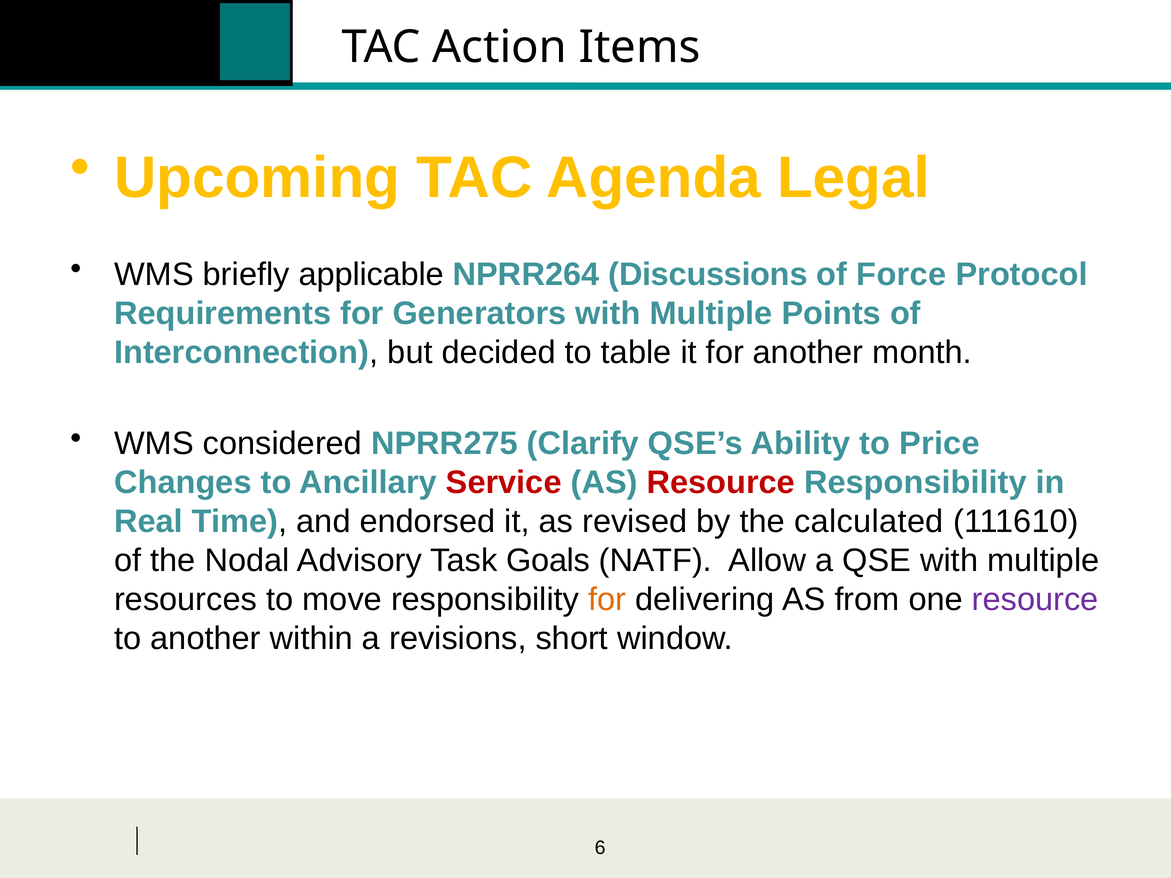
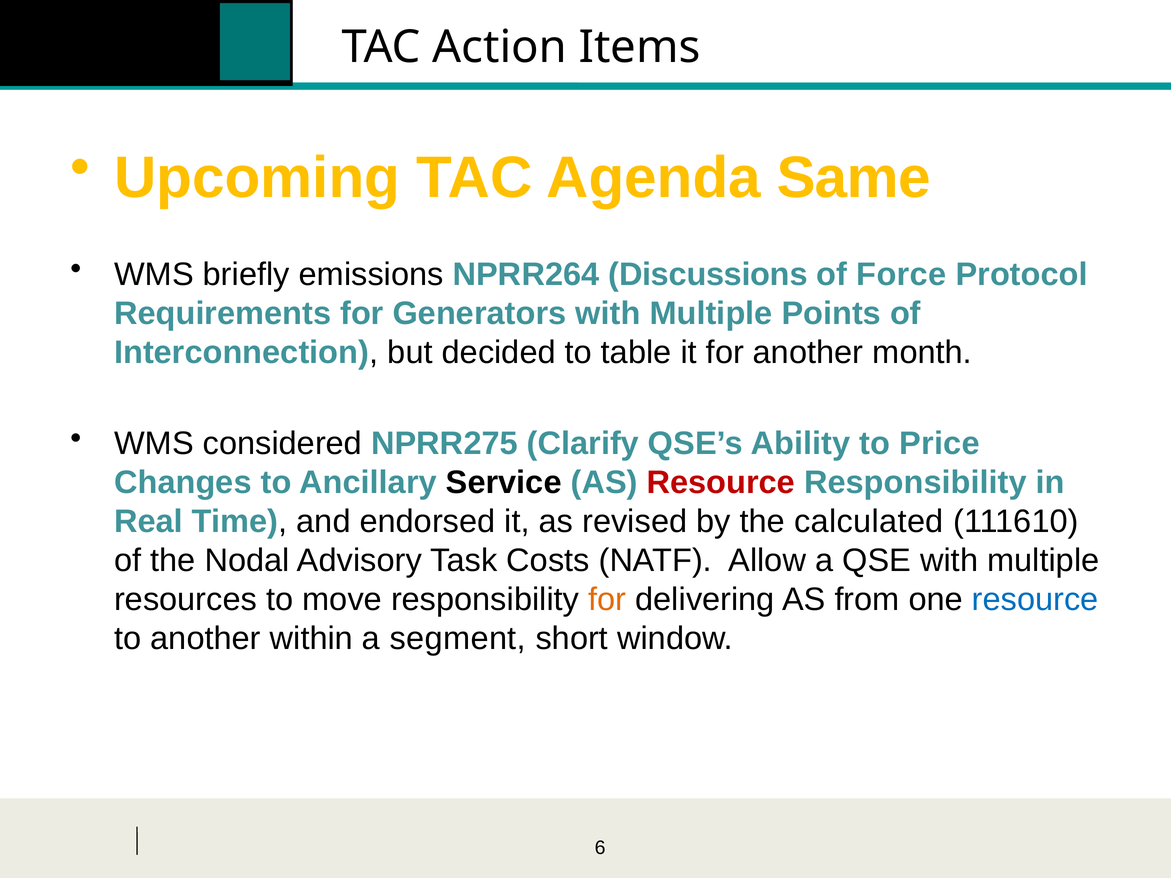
Legal: Legal -> Same (854, 178)
applicable: applicable -> emissions (371, 274)
Service colour: red -> black (504, 483)
Goals: Goals -> Costs (548, 561)
resource colour: purple -> blue (1035, 600)
revisions: revisions -> segment (458, 639)
